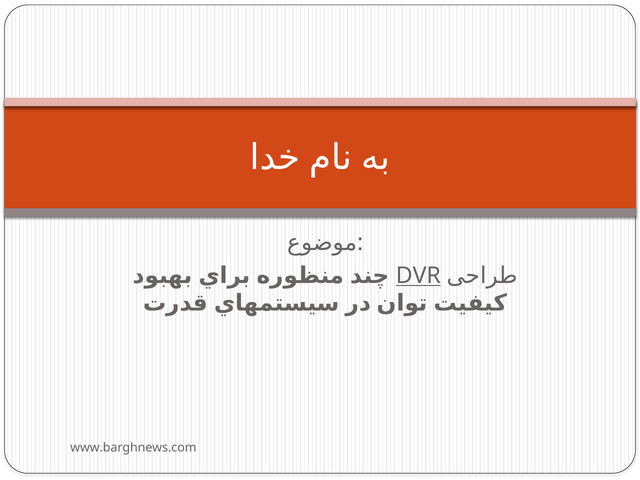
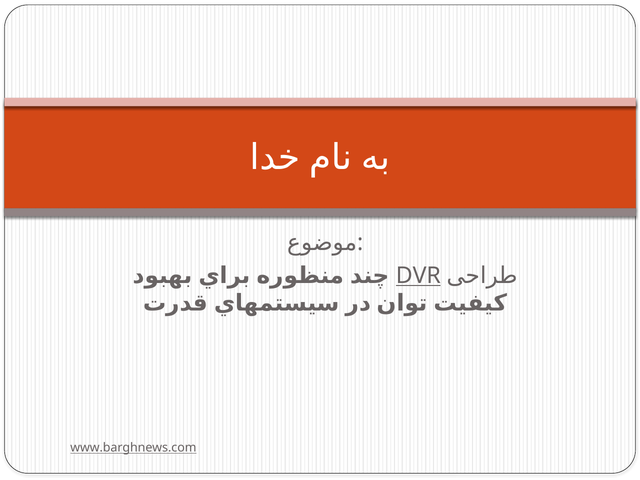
www.barghnews.com underline: none -> present (133, 448)
